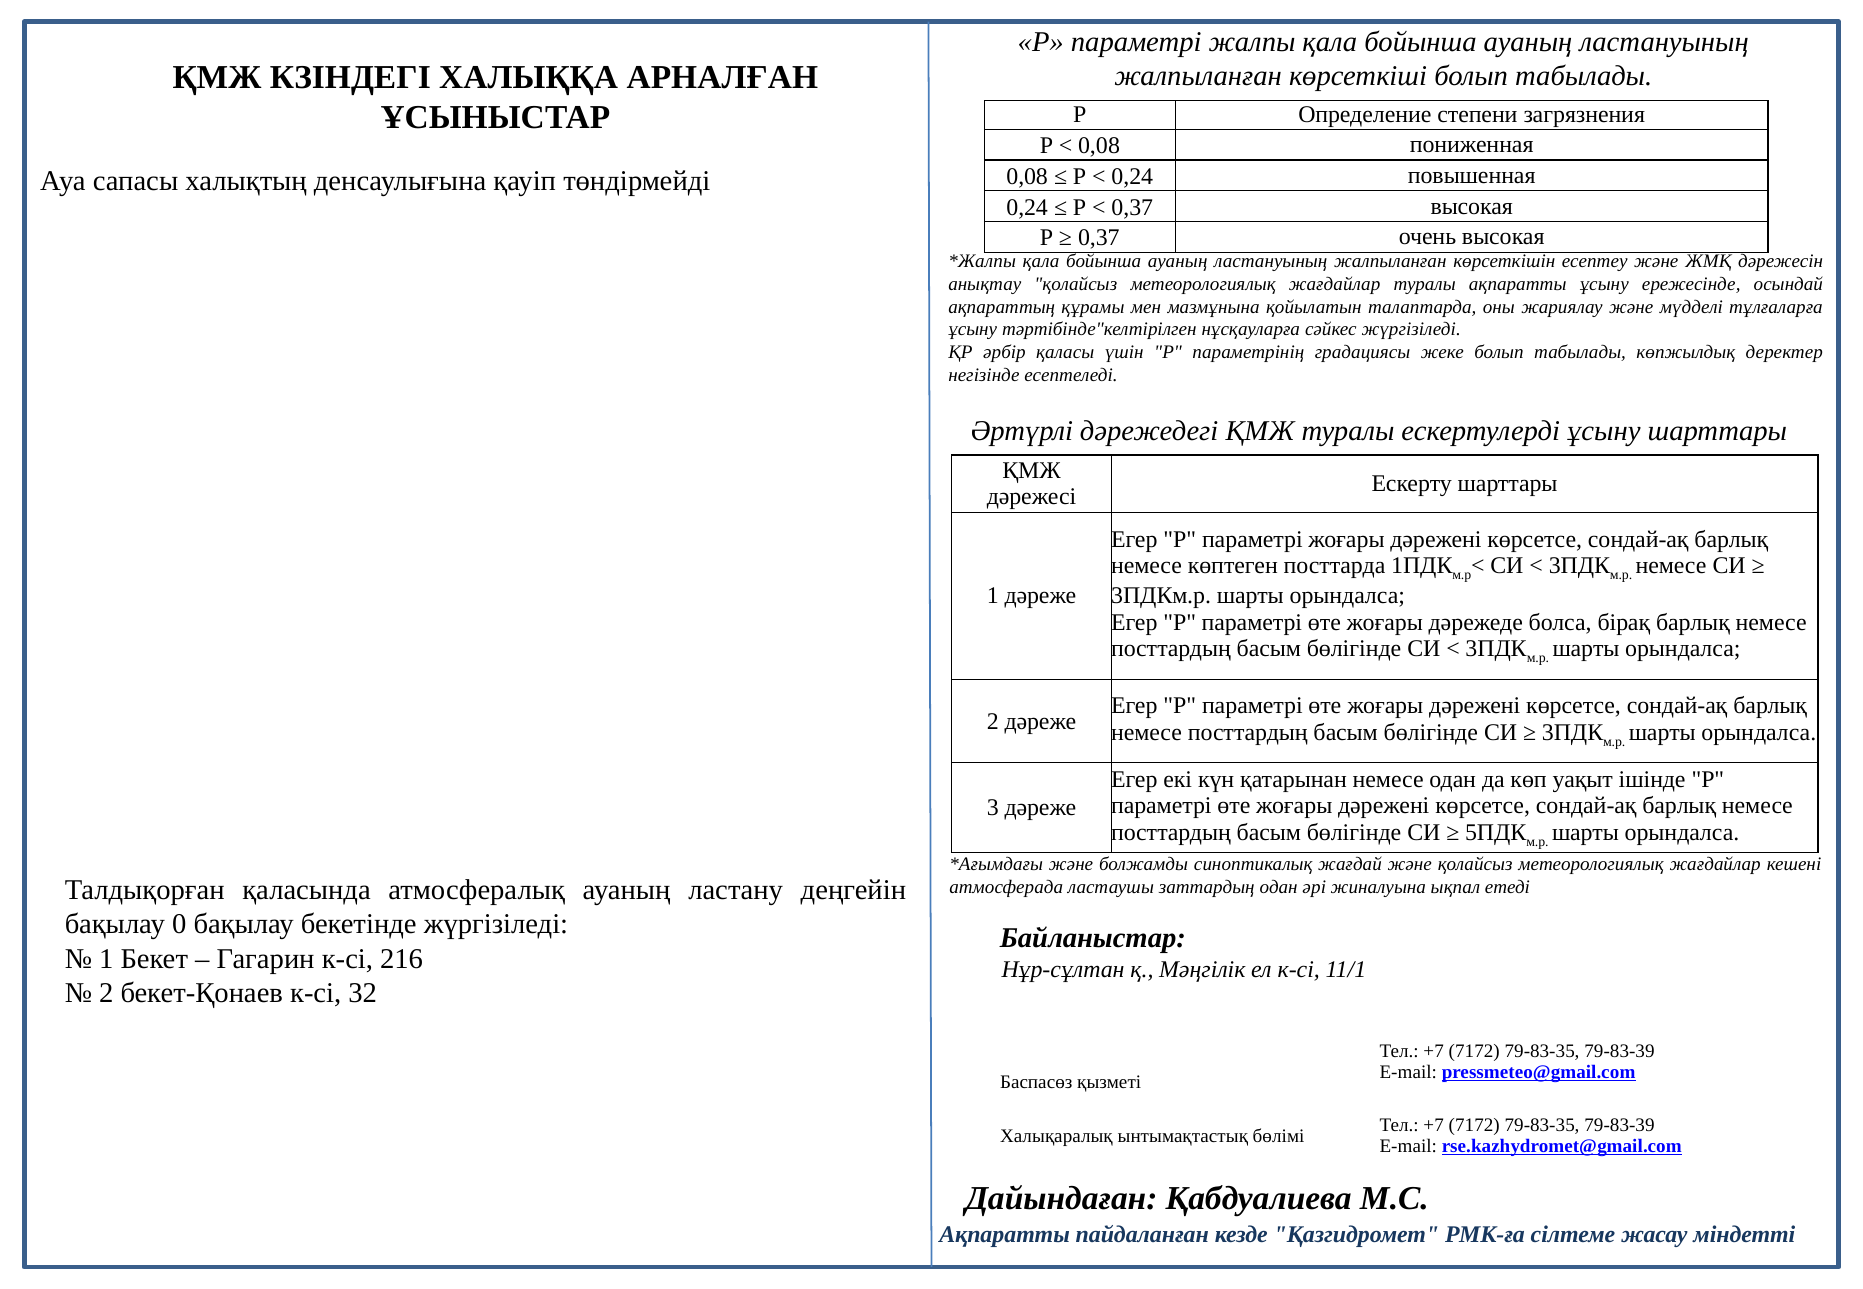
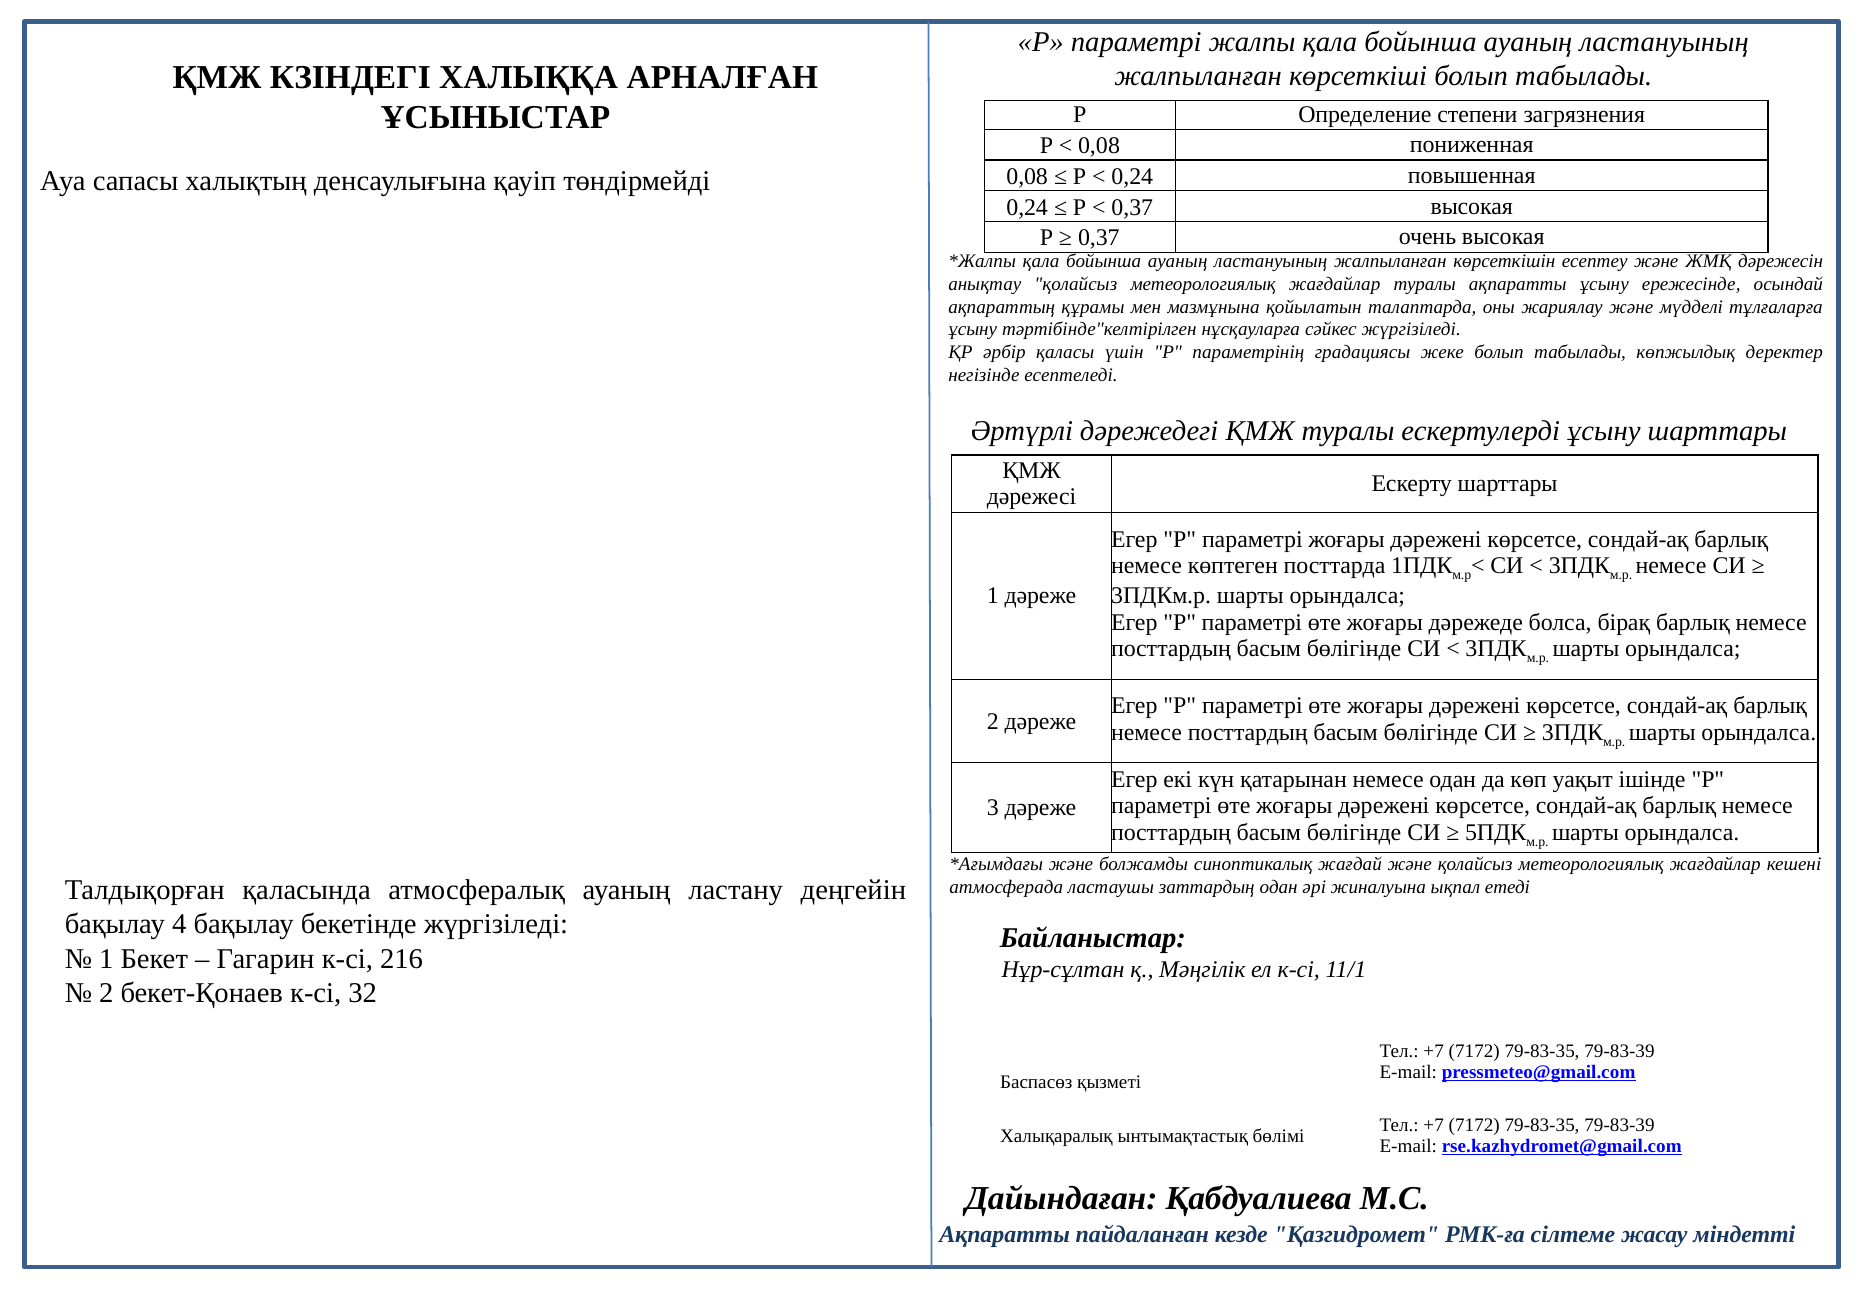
0: 0 -> 4 (179, 925)
